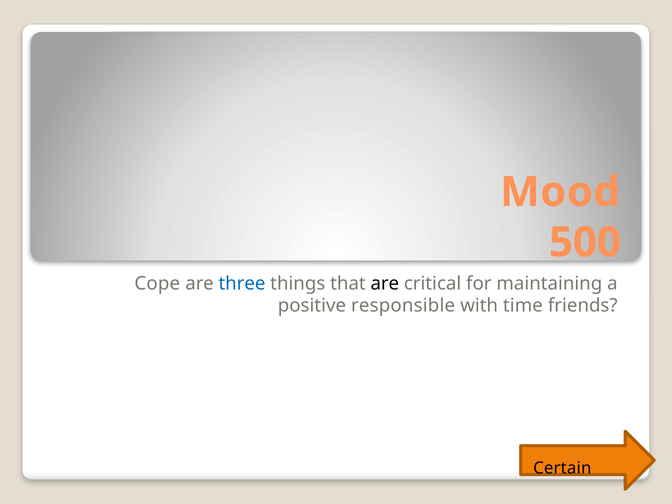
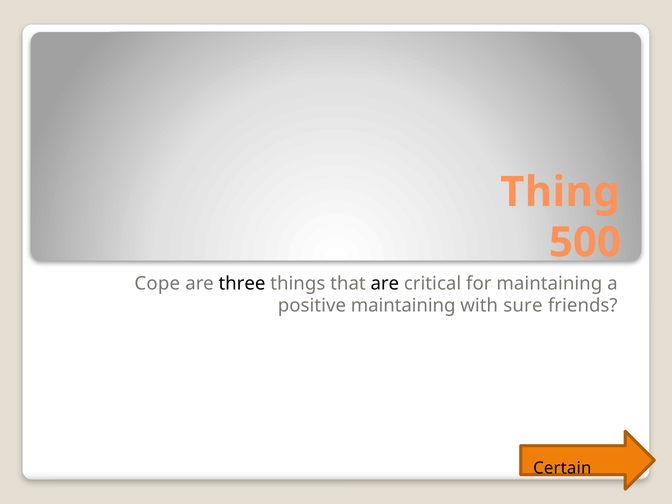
Mood: Mood -> Thing (560, 192)
three colour: blue -> black (242, 283)
positive responsible: responsible -> maintaining (403, 306)
time: time -> sure (523, 306)
